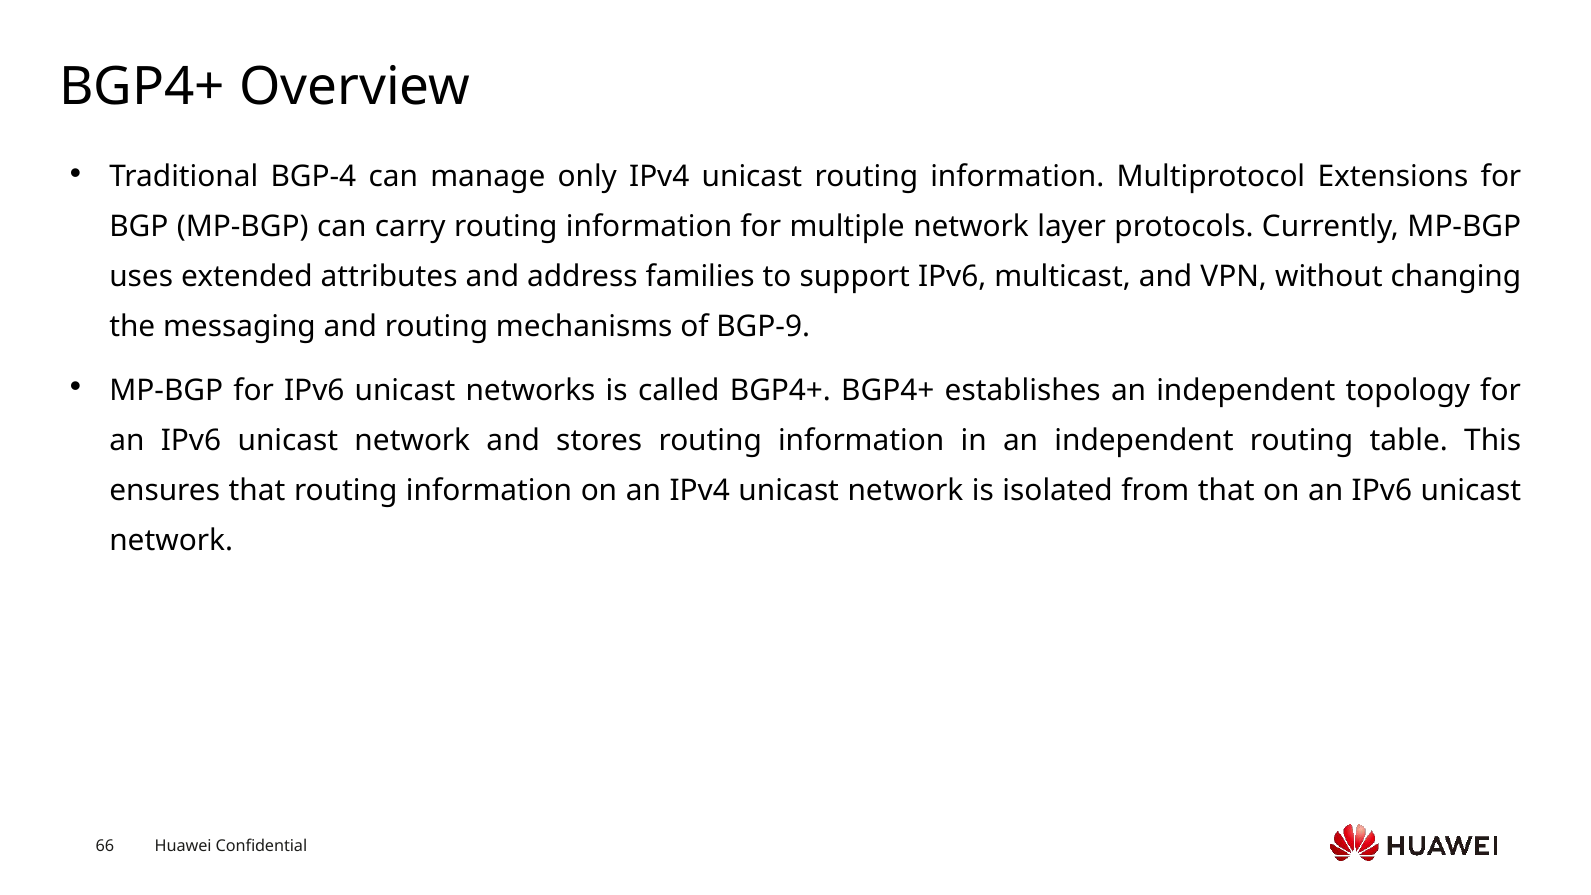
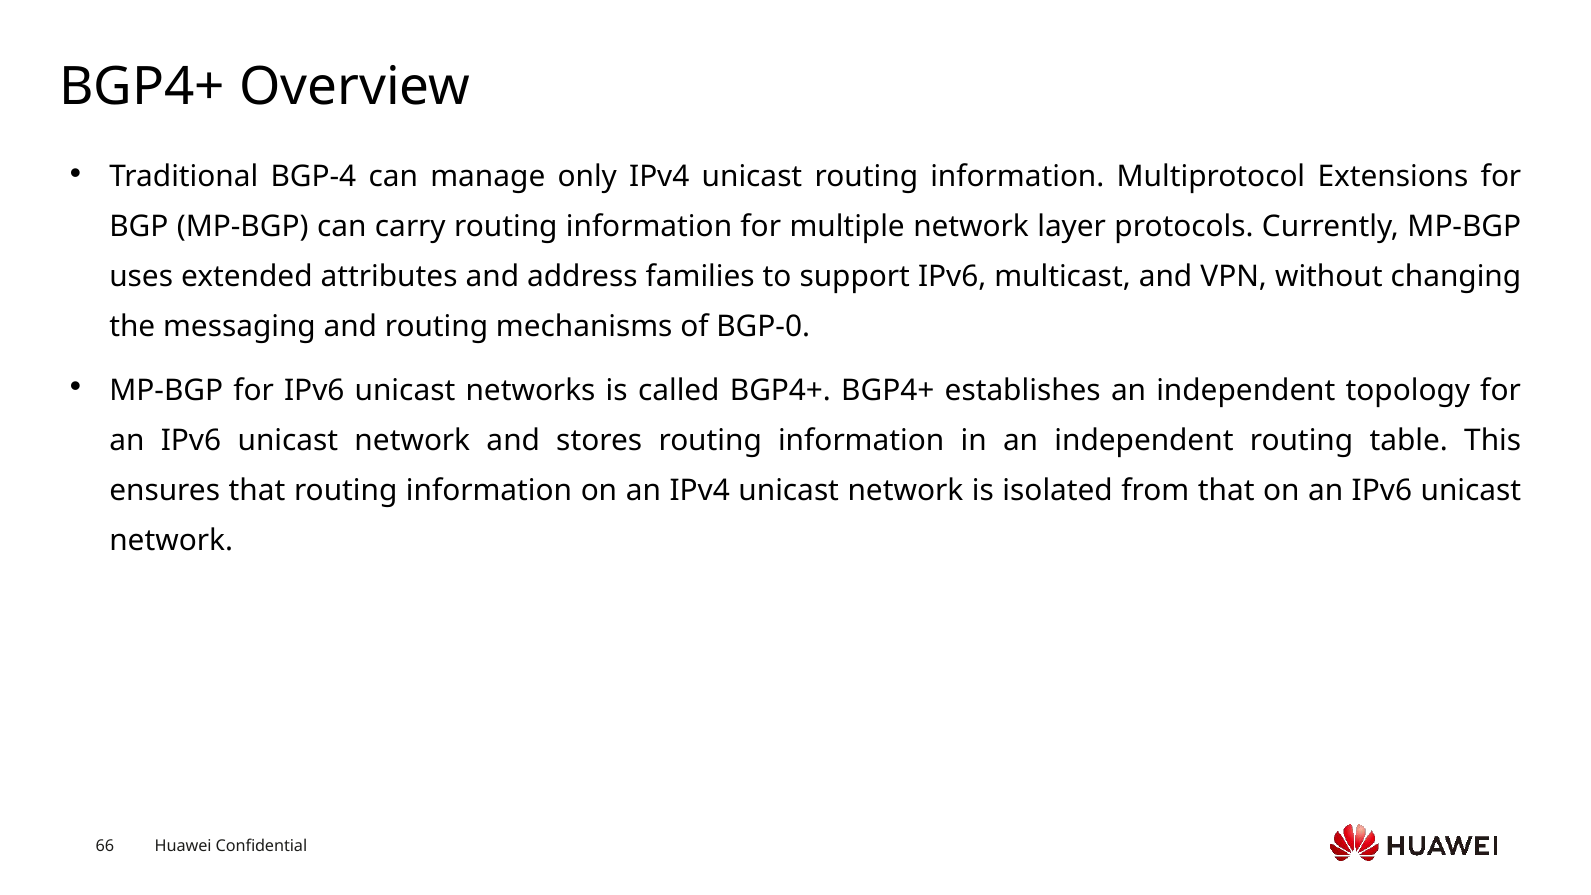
BGP-9: BGP-9 -> BGP-0 (763, 327)
